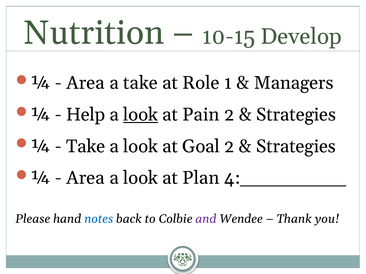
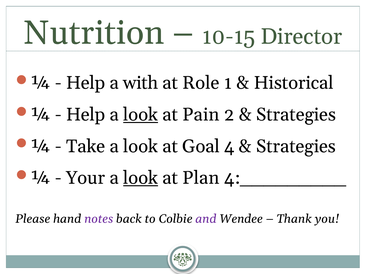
Develop: Develop -> Director (301, 37)
Area: Area -> Help (86, 83)
a take: take -> with (141, 83)
Managers: Managers -> Historical (294, 83)
Goal 2: 2 -> 4 (229, 147)
Area: Area -> Your (86, 178)
look underline: none -> present (141, 178)
notes colour: blue -> purple (99, 219)
